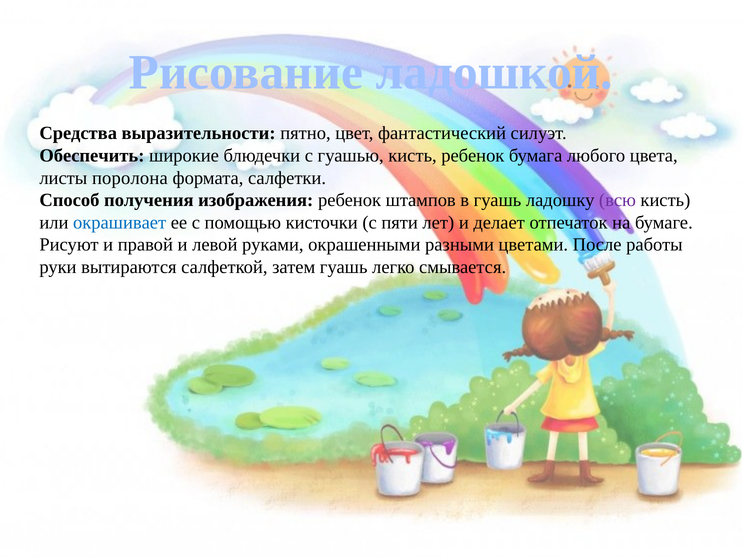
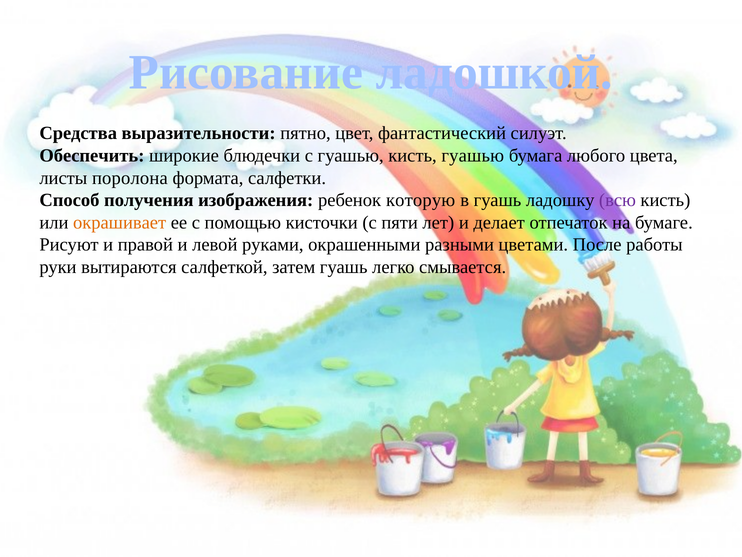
кисть ребенок: ребенок -> гуашью (473, 155)
штампов: штампов -> которую (421, 200)
окрашивает colour: blue -> orange (120, 222)
